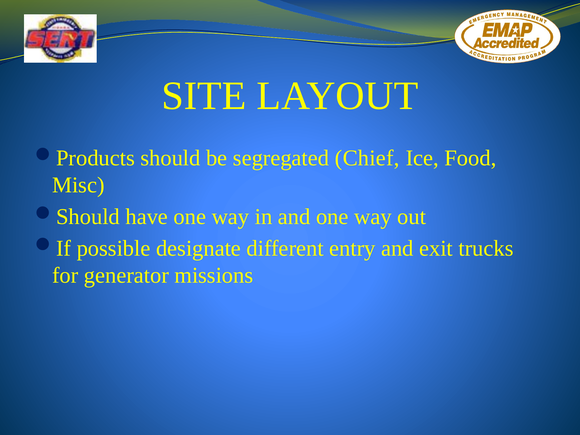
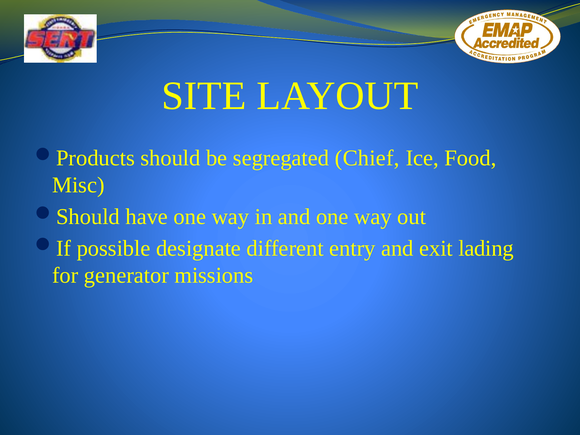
trucks: trucks -> lading (486, 248)
